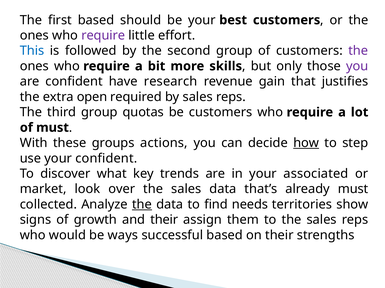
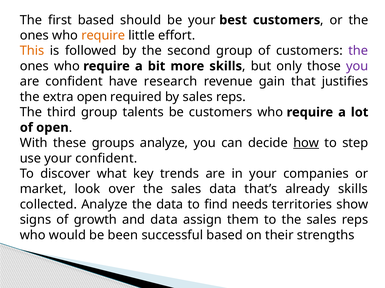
require colour: purple -> orange (103, 36)
This colour: blue -> orange (32, 51)
quotas: quotas -> talents (143, 113)
of must: must -> open (52, 128)
groups actions: actions -> analyze (164, 143)
associated: associated -> companies (316, 174)
already must: must -> skills (353, 190)
the underline: present -> none (142, 205)
and their: their -> data (164, 220)
ways: ways -> been (123, 236)
